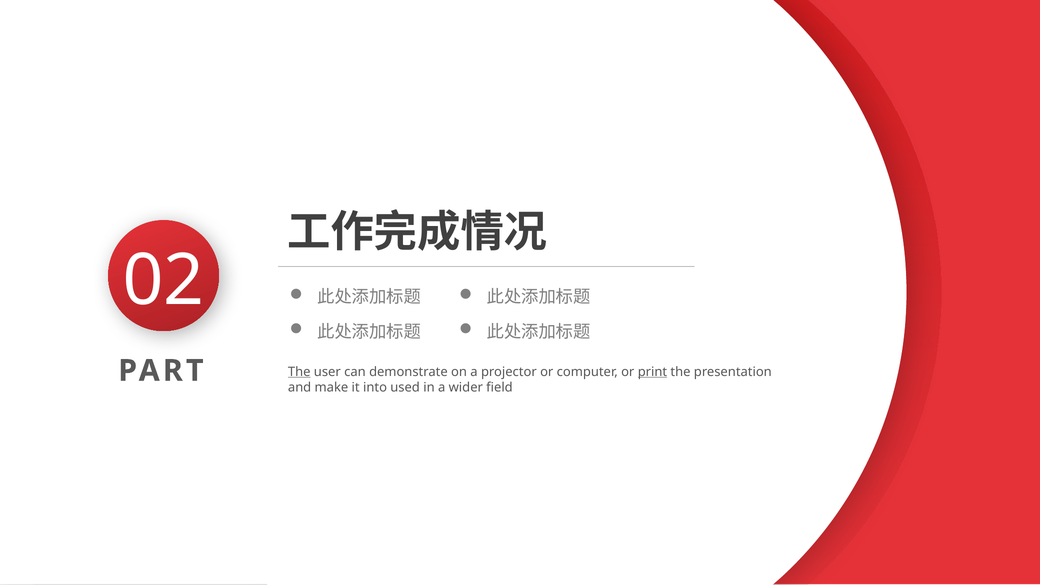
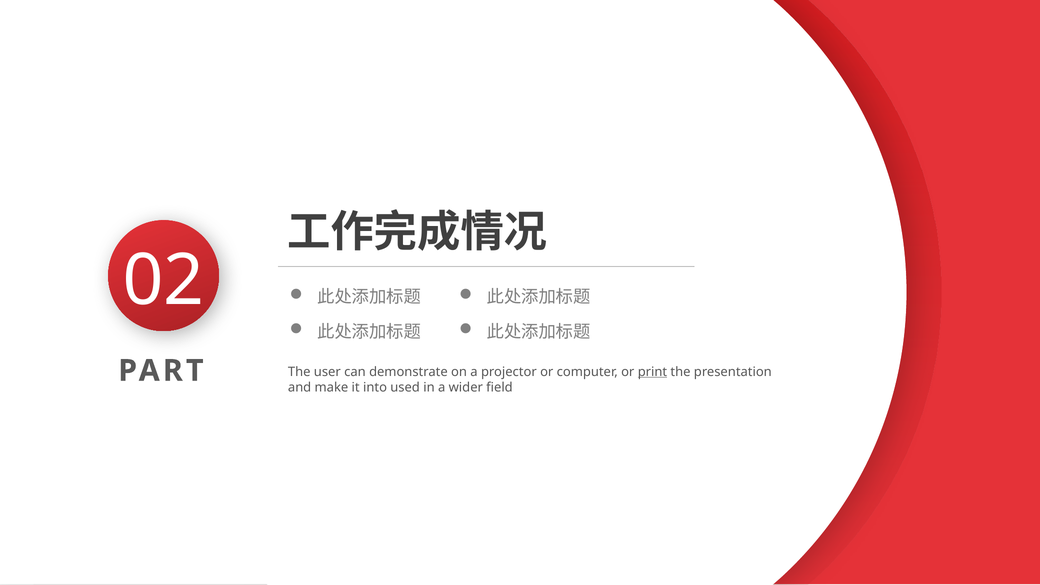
The underline: present -> none (299, 372)
